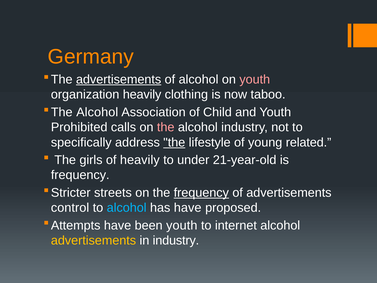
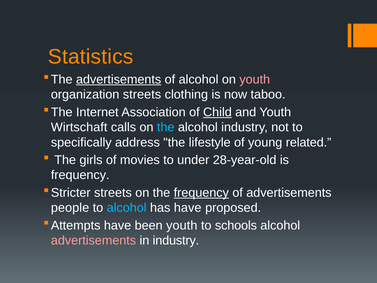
Germany: Germany -> Statistics (91, 57)
organization heavily: heavily -> streets (142, 95)
Alcohol: Alcohol -> Internet (97, 112)
Child underline: none -> present (217, 112)
Prohibited: Prohibited -> Wirtschaft (79, 127)
the colour: pink -> light blue (166, 127)
the underline: present -> none (174, 142)
of heavily: heavily -> movies (140, 160)
21-year-old: 21-year-old -> 28-year-old (245, 160)
control: control -> people (70, 208)
internet: internet -> schools (236, 225)
advertisements colour: yellow -> pink (93, 240)
